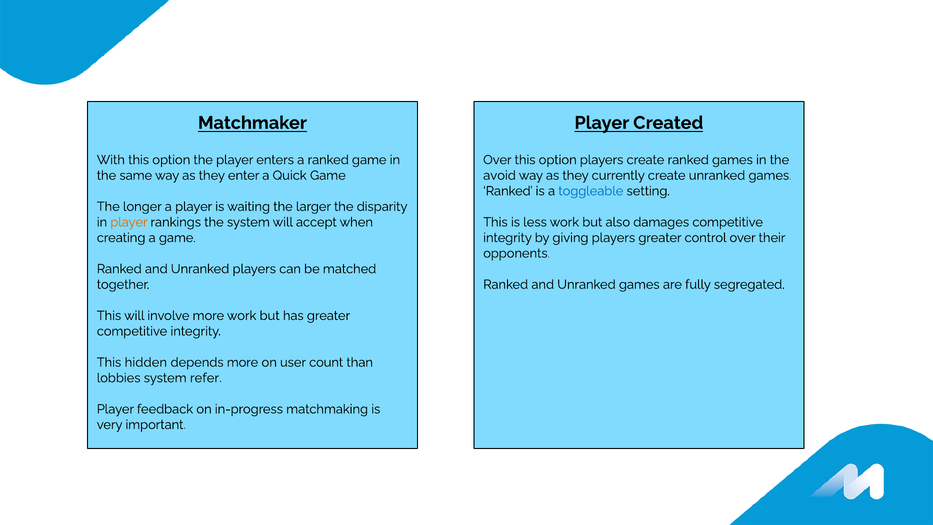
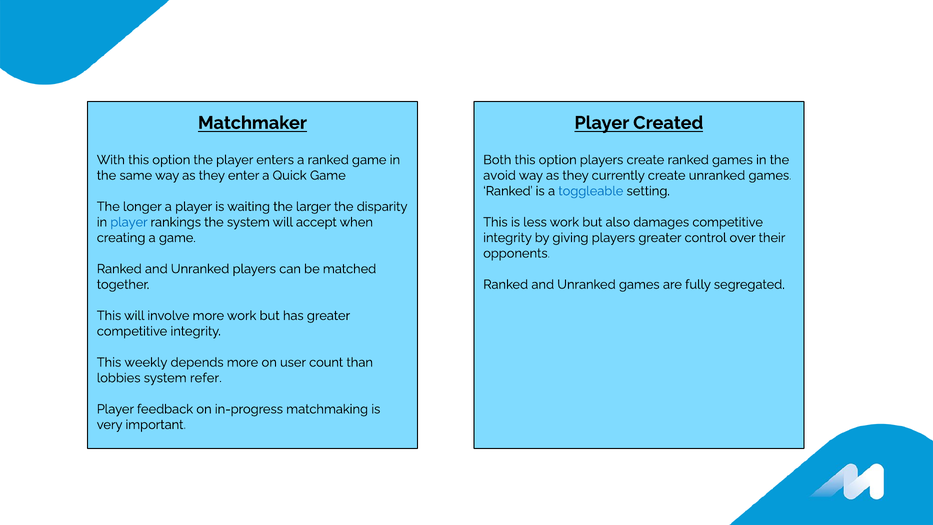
Over: Over -> Both (497, 160)
player colour: orange -> blue (129, 222)
hidden: hidden -> weekly (146, 362)
